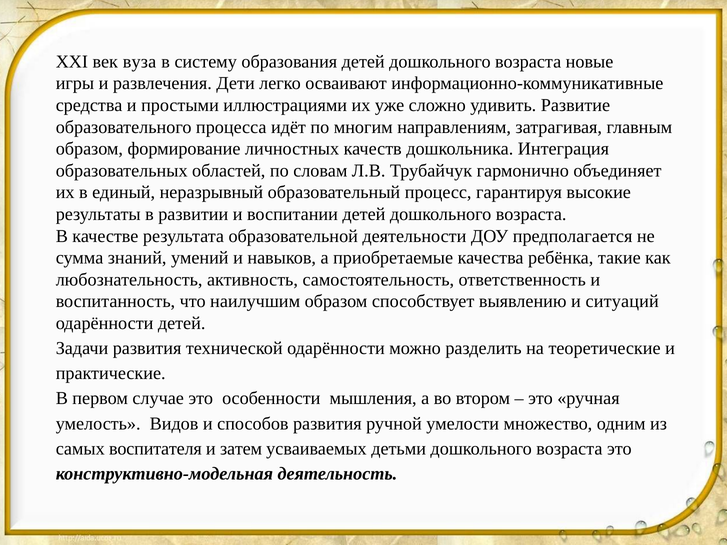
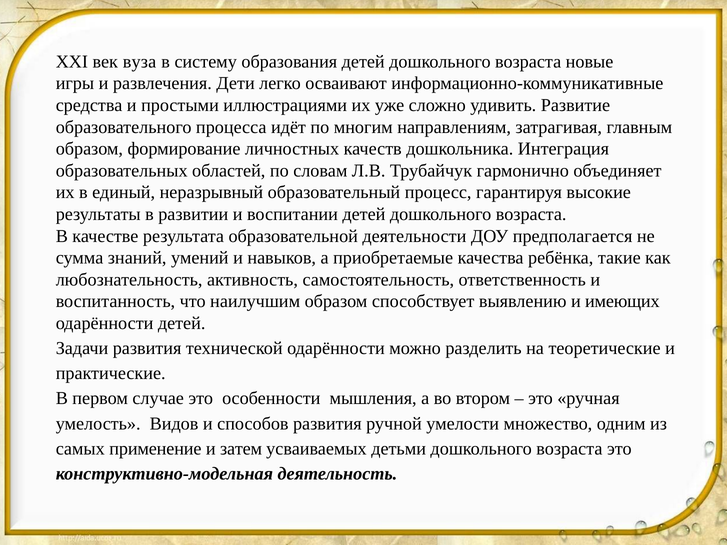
ситуаций: ситуаций -> имеющих (622, 302)
воспитателя: воспитателя -> применение (155, 449)
